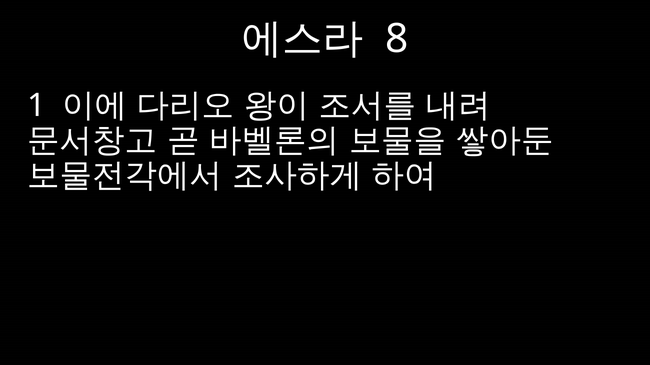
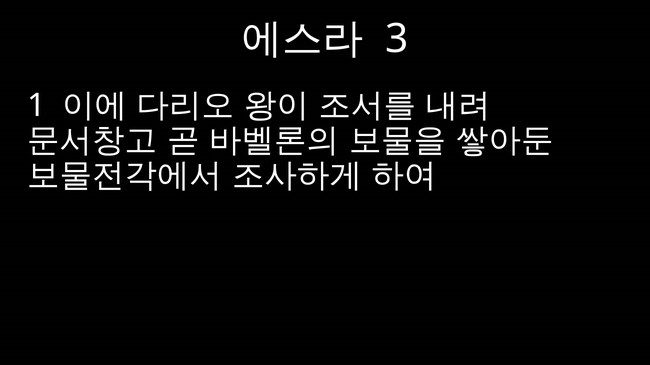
8: 8 -> 3 (397, 39)
